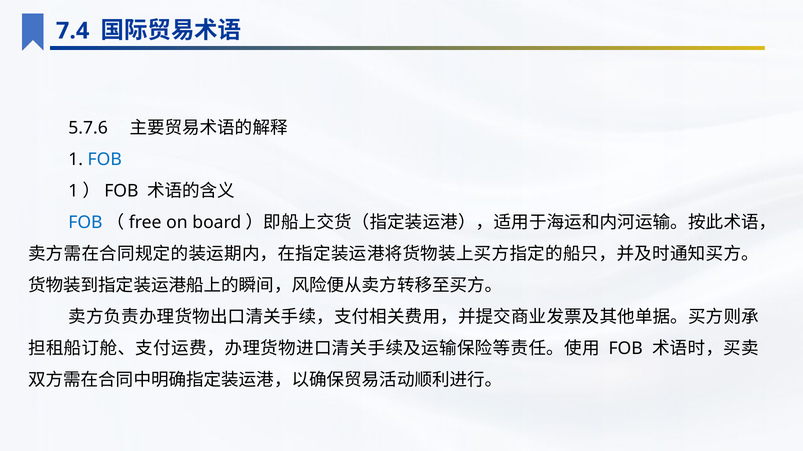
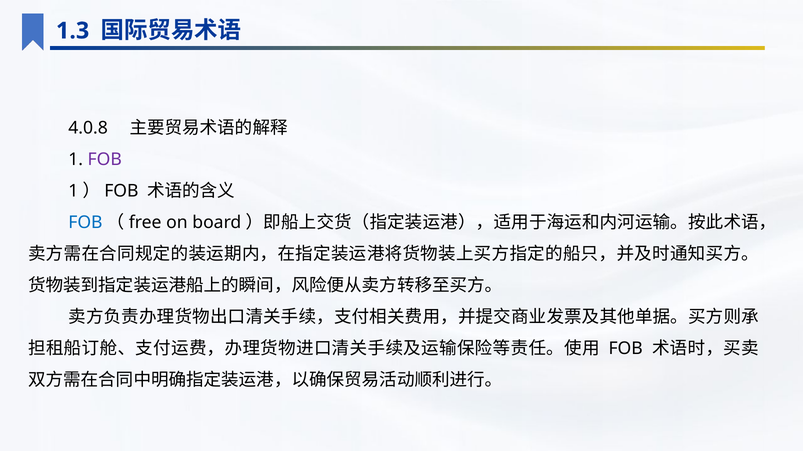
7.4: 7.4 -> 1.3 (73, 31)
5.7.6: 5.7.6 -> 4.0.8 (88, 128)
FOB colour: blue -> purple (105, 160)
